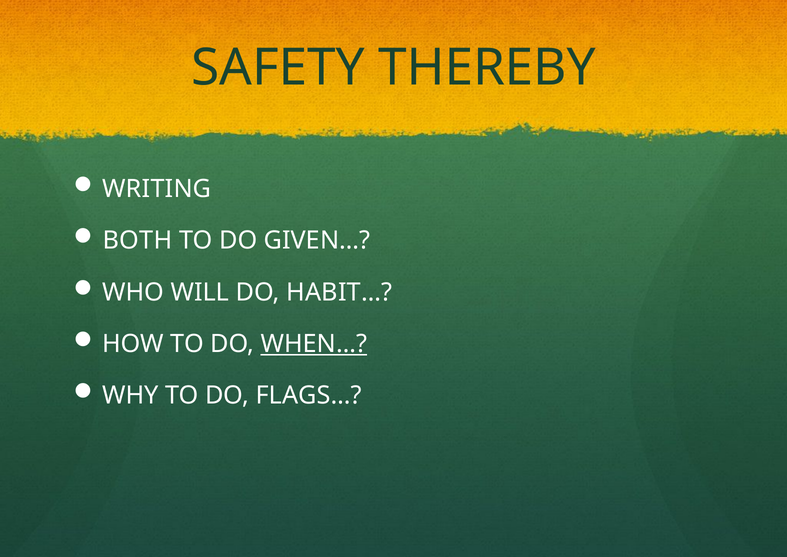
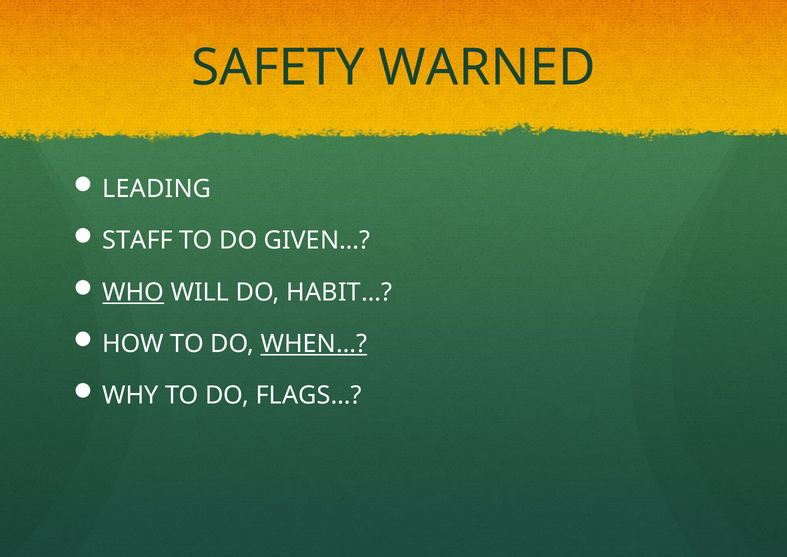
THEREBY: THEREBY -> WARNED (487, 68)
WRITING: WRITING -> LEADING (157, 189)
BOTH: BOTH -> STAFF (138, 240)
WHO underline: none -> present (133, 292)
